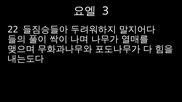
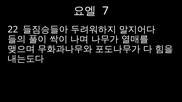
3: 3 -> 7 (105, 11)
